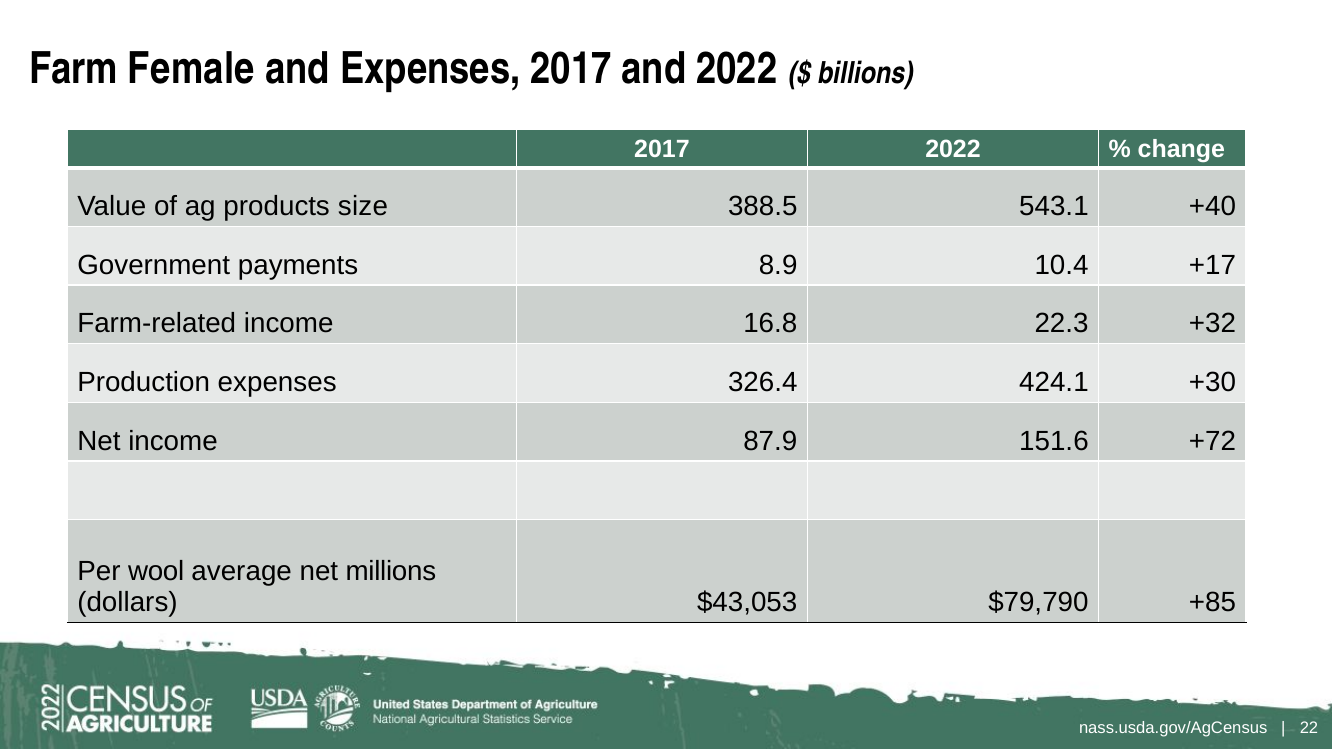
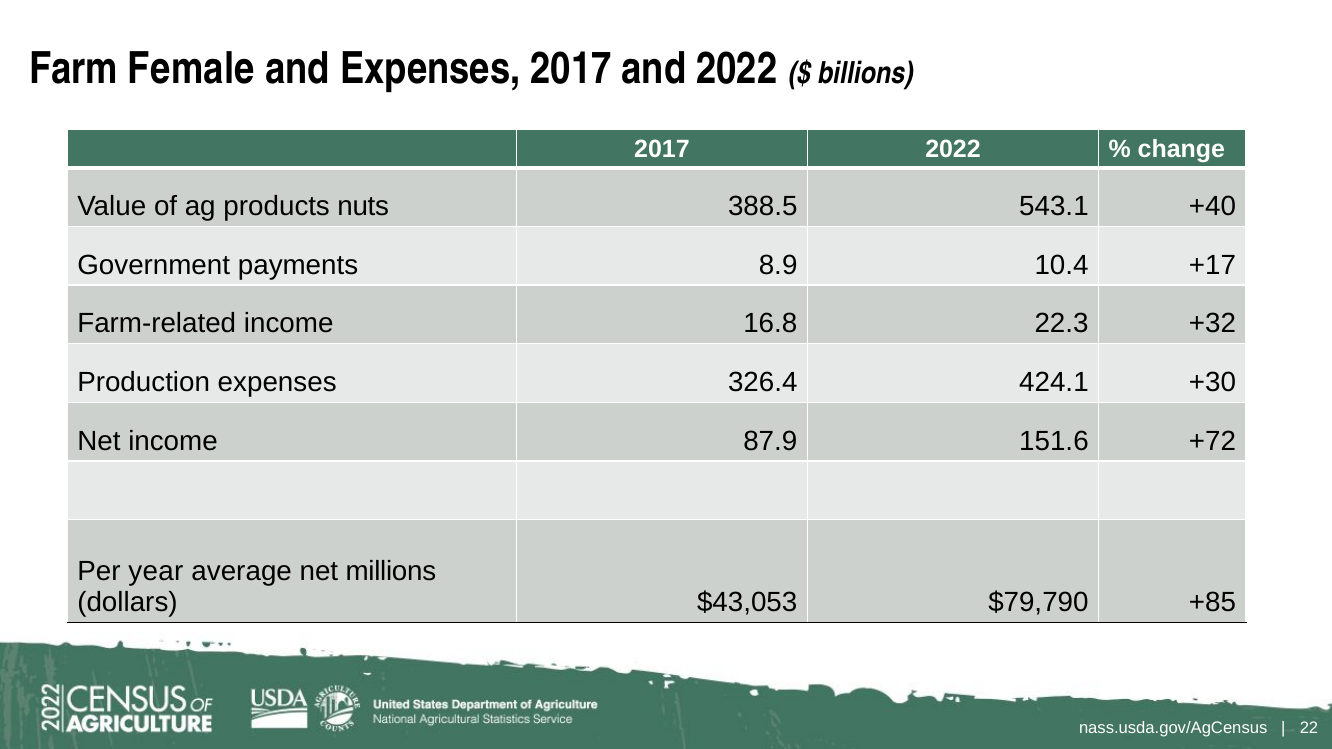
size: size -> nuts (363, 207)
wool: wool -> year (156, 572)
